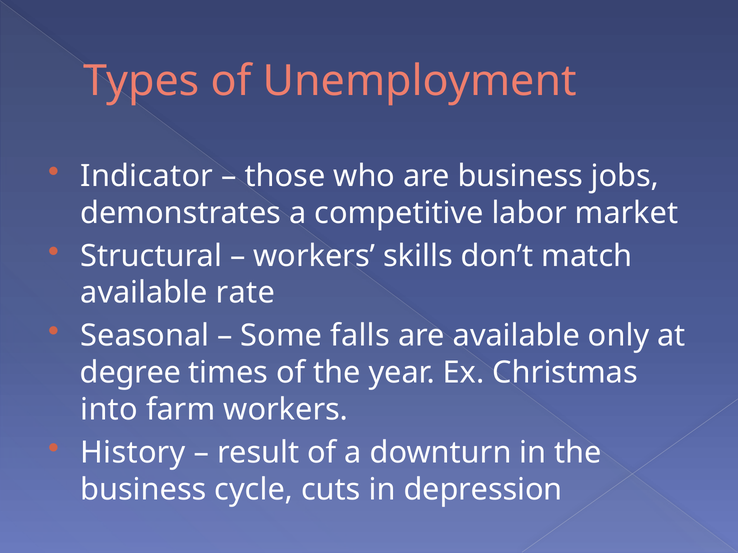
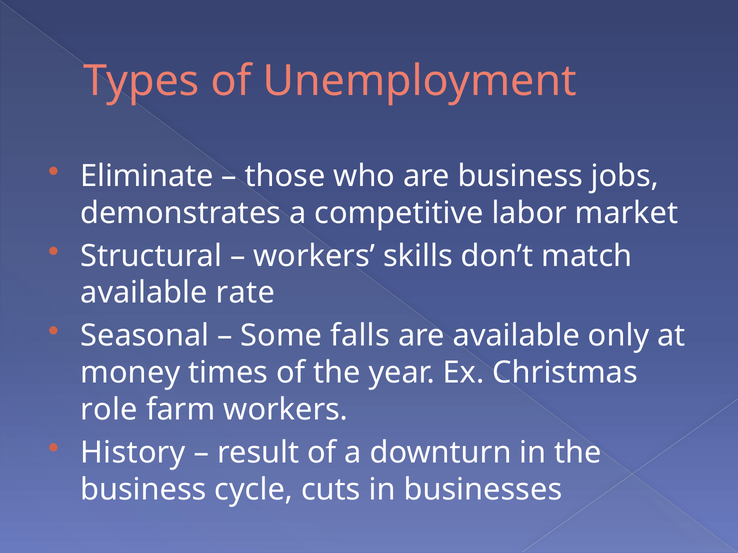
Indicator: Indicator -> Eliminate (147, 176)
degree: degree -> money (130, 373)
into: into -> role (109, 410)
depression: depression -> businesses (483, 490)
